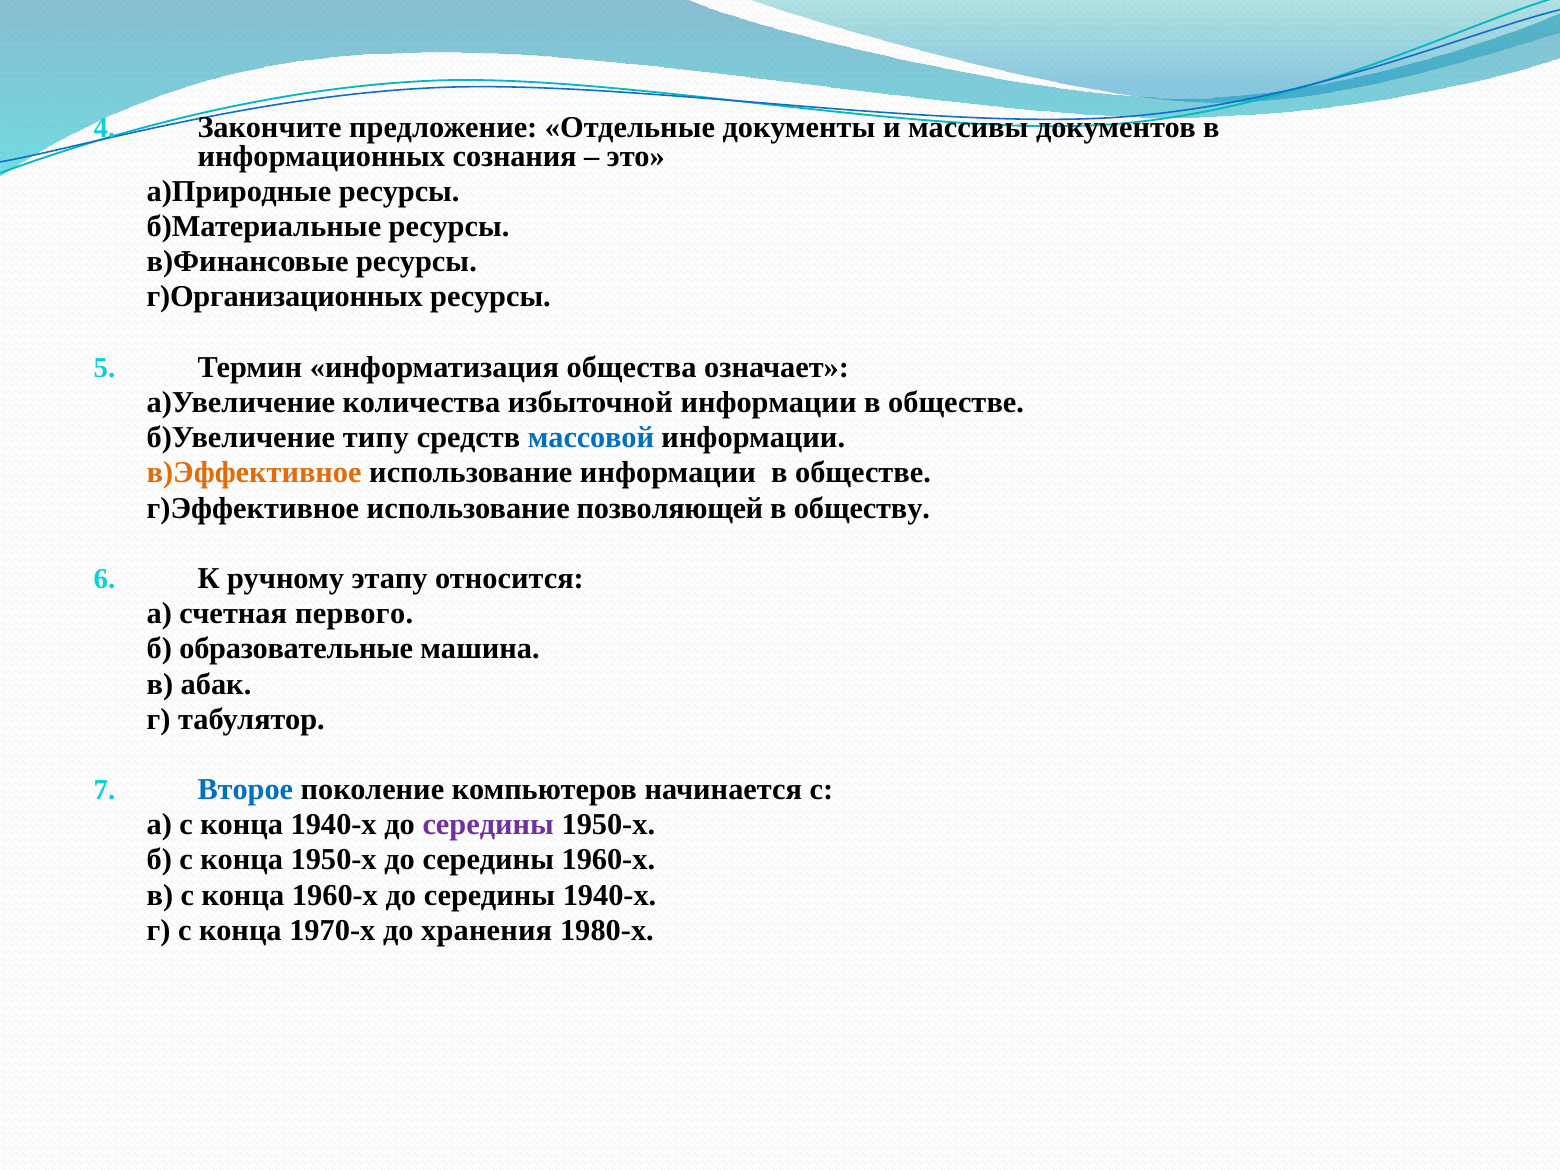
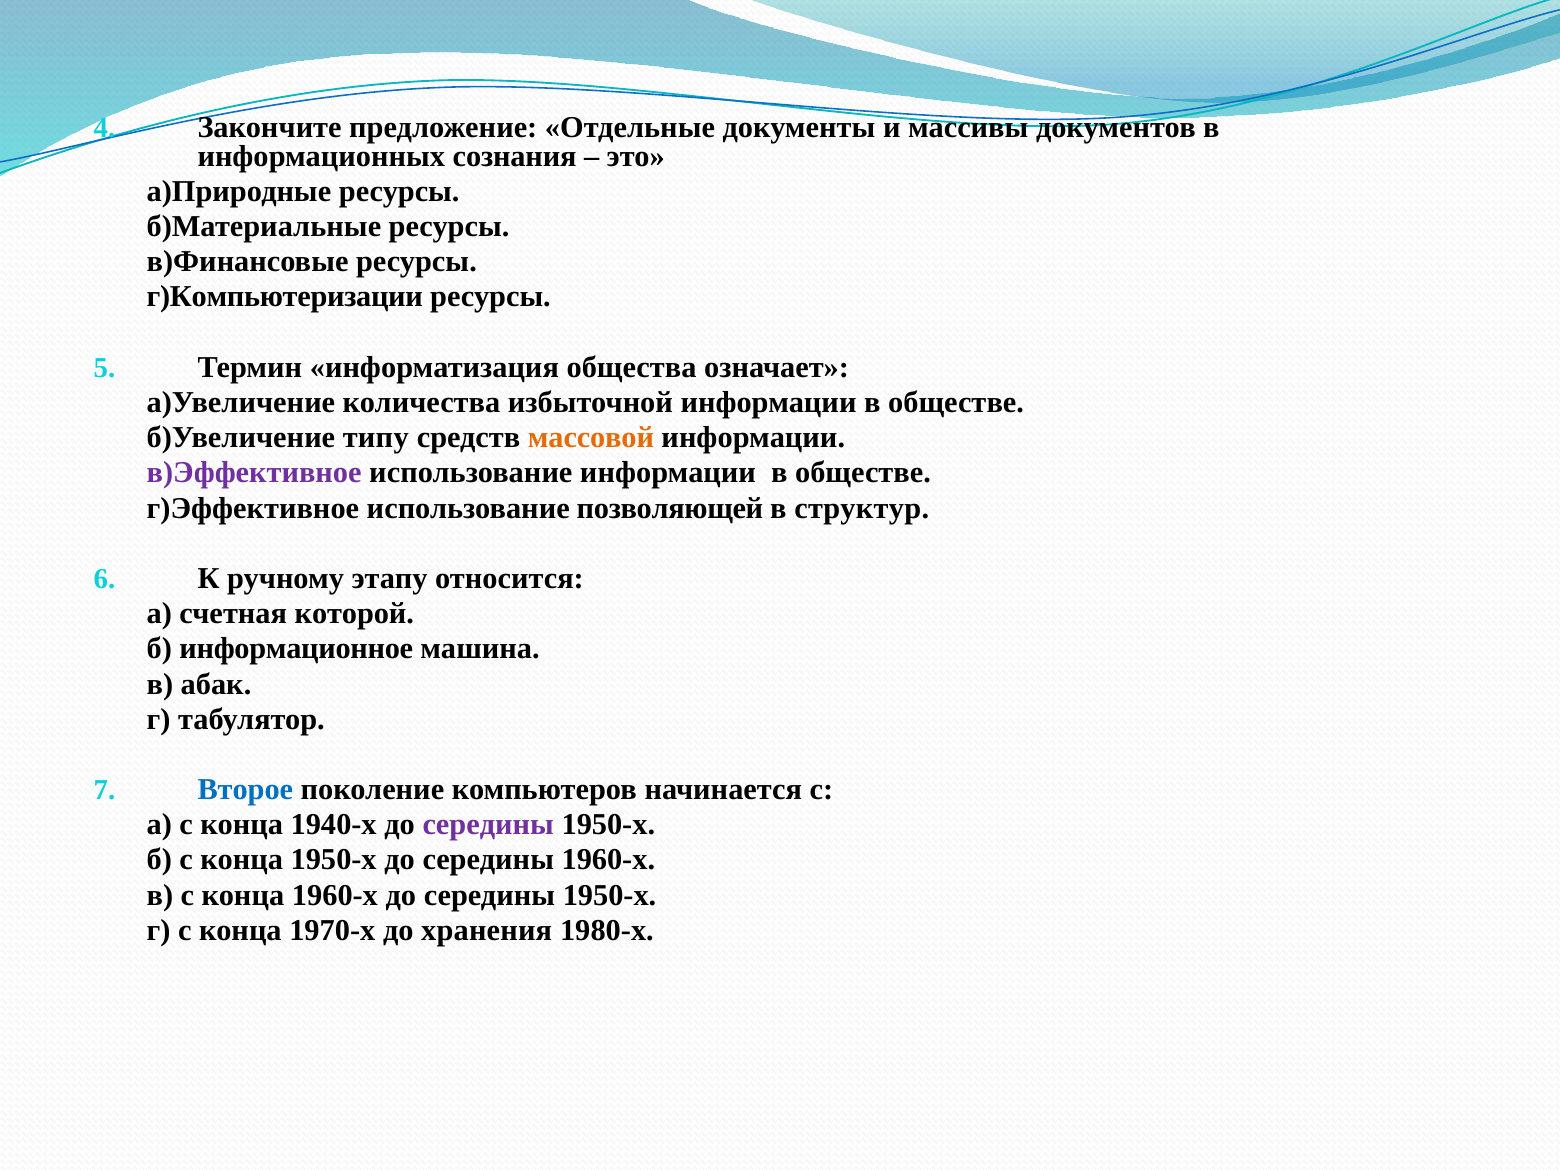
г)Организационных: г)Организационных -> г)Компьютеризации (285, 297)
массовой colour: blue -> orange (591, 438)
в)Эффективное colour: orange -> purple (254, 473)
обществу: обществу -> структур (862, 508)
первого: первого -> которой (354, 614)
образовательные: образовательные -> информационное (296, 649)
1960-х до середины 1940-х: 1940-х -> 1950-х (610, 895)
